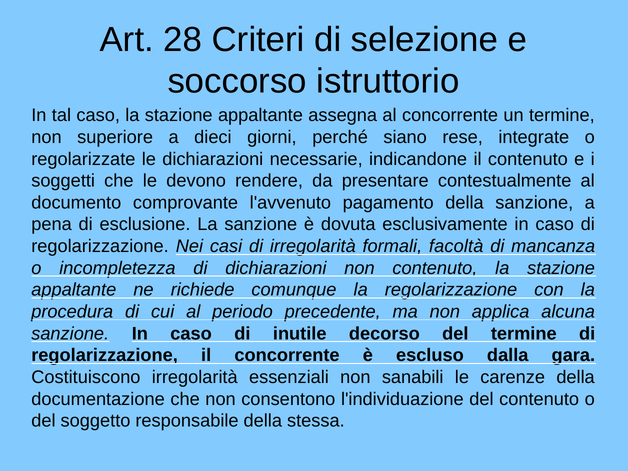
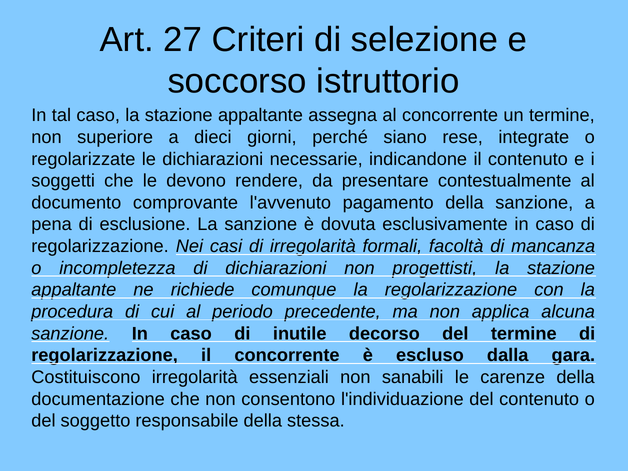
28: 28 -> 27 (183, 40)
non contenuto: contenuto -> progettisti (435, 268)
